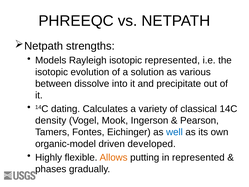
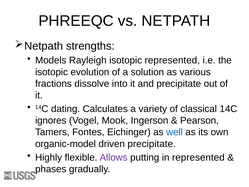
between: between -> fractions (53, 84)
density: density -> ignores (51, 120)
driven developed: developed -> precipitate (152, 144)
Allows colour: orange -> purple (114, 157)
